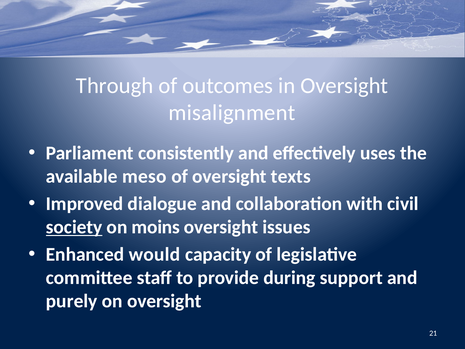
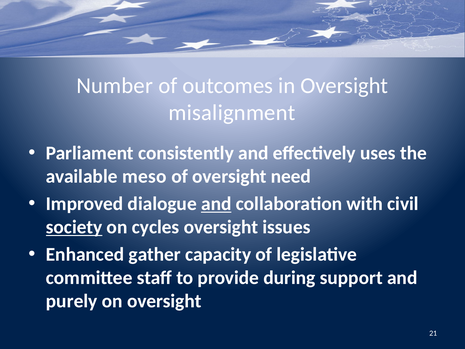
Through: Through -> Number (115, 86)
texts: texts -> need (291, 176)
and underline: none -> present (216, 204)
moins: moins -> cycles (156, 227)
would: would -> gather (155, 254)
